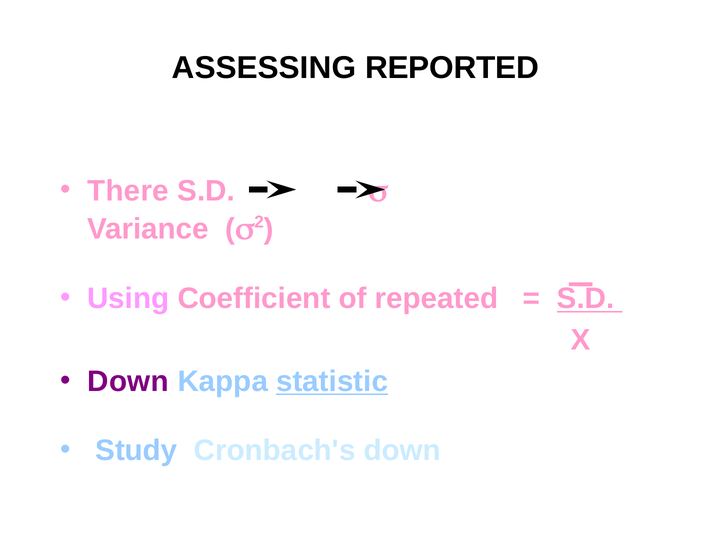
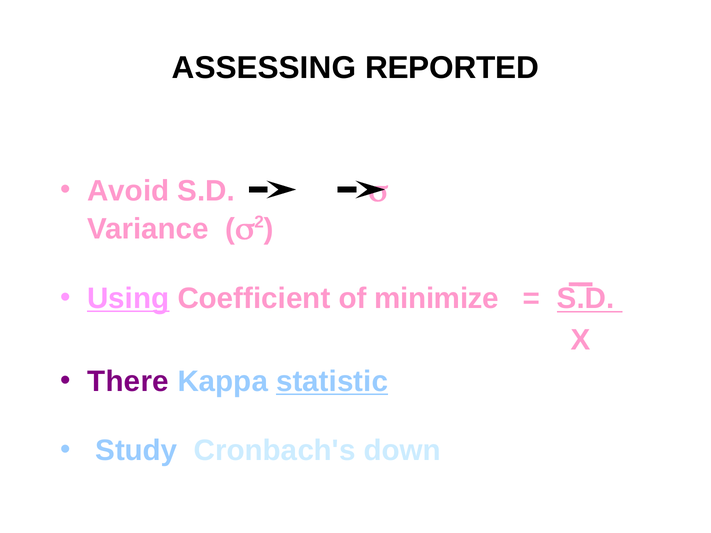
There: There -> Avoid (128, 191)
Using underline: none -> present (128, 299)
repeated: repeated -> minimize (437, 299)
Down: Down -> There (128, 382)
